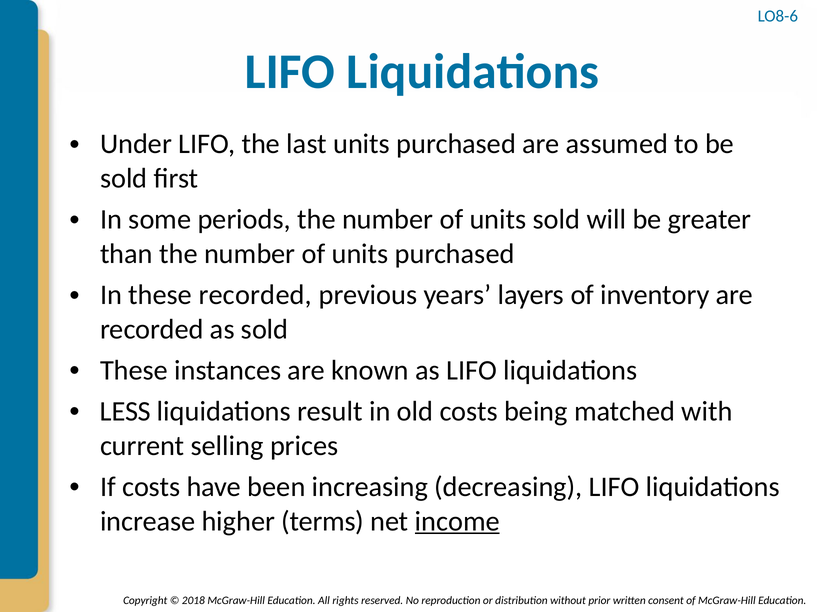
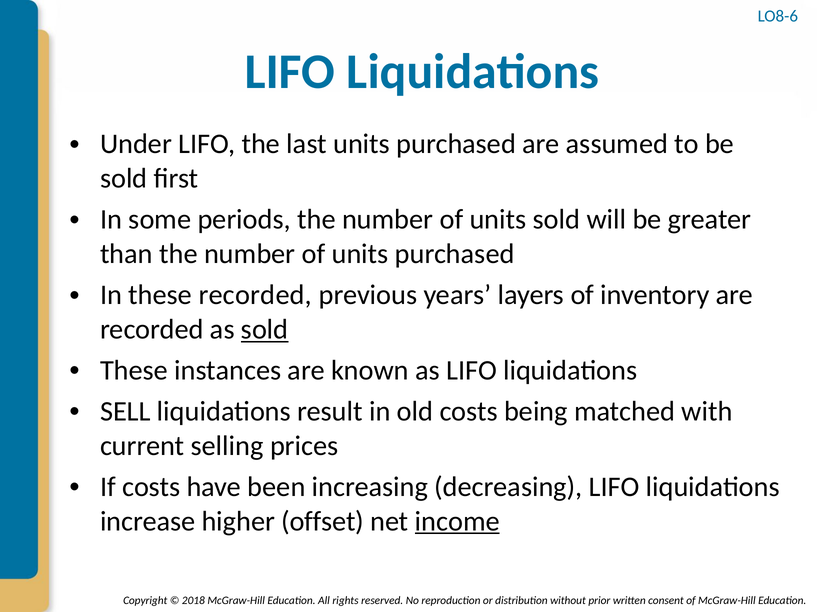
sold underline: none -> present (265, 330)
LESS: LESS -> SELL (125, 412)
terms: terms -> offset (323, 522)
